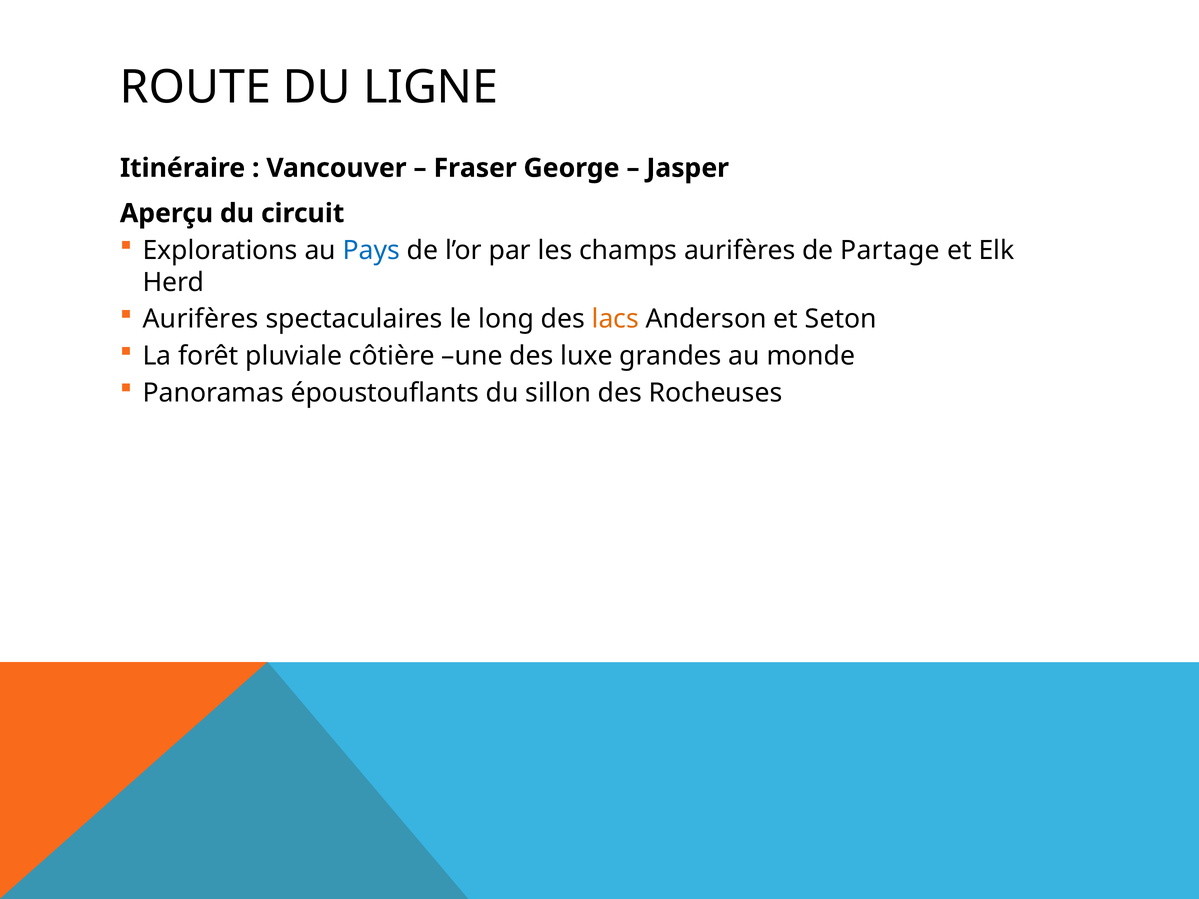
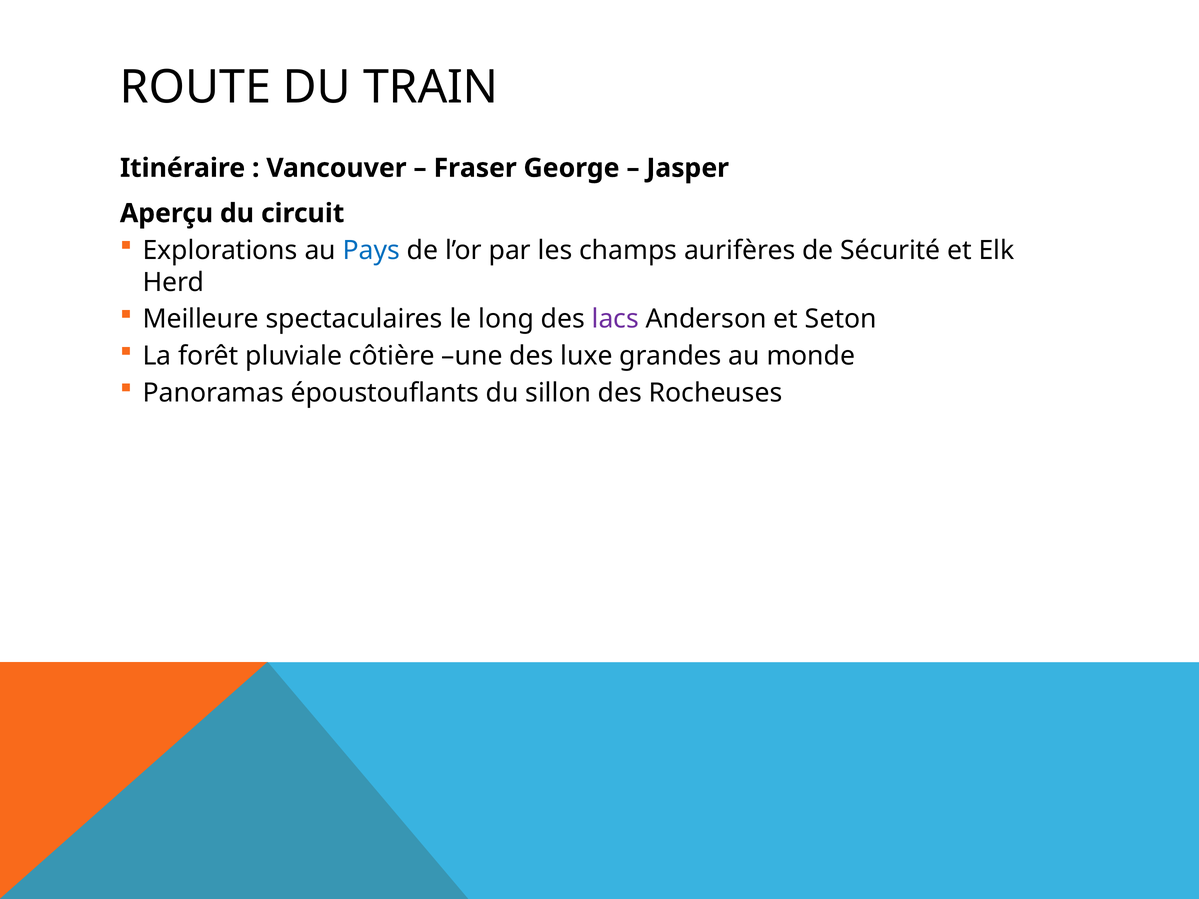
LIGNE: LIGNE -> TRAIN (431, 87)
Partage: Partage -> Sécurité (890, 250)
Aurifères: Aurifères -> Meilleure (201, 319)
lacs colour: orange -> purple (615, 319)
